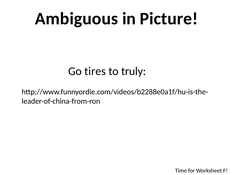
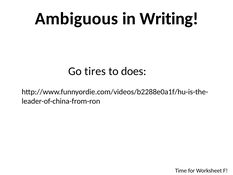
Picture: Picture -> Writing (169, 19)
truly: truly -> does (134, 71)
